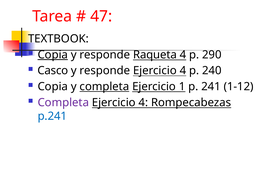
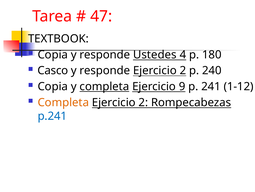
Copia underline: present -> none (53, 54)
Raqueta: Raqueta -> Ustedes (155, 54)
290: 290 -> 180 (212, 54)
responde Ejercicio 4: 4 -> 2 (183, 70)
1: 1 -> 9 (182, 86)
Completa colour: purple -> orange (63, 102)
4: 4 -> 2 (143, 102)
